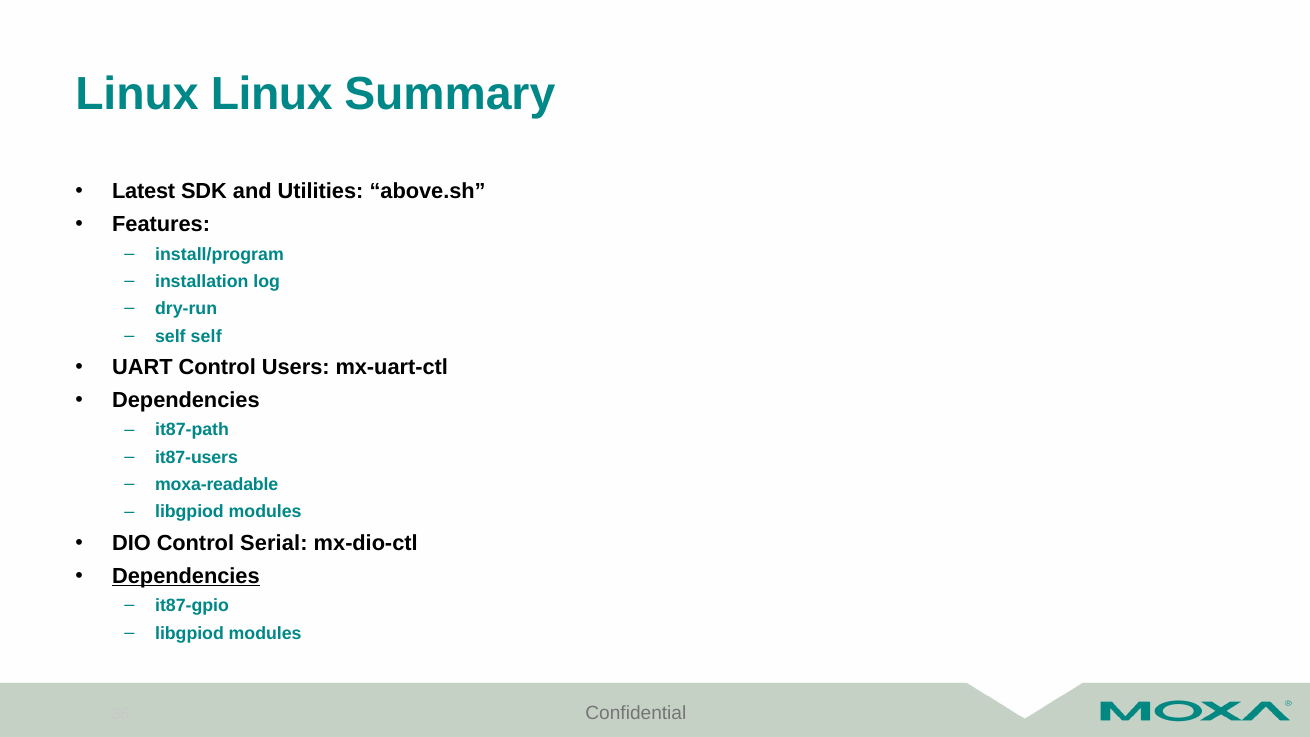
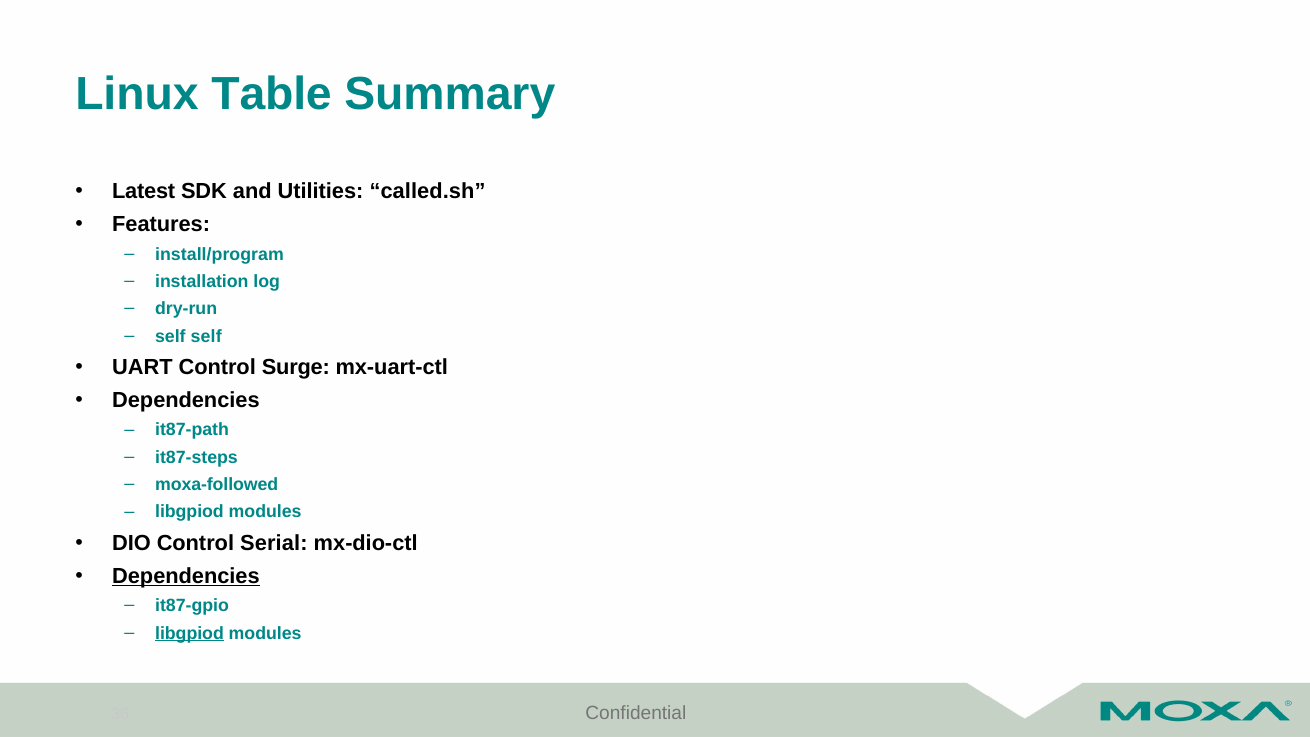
Linux Linux: Linux -> Table (272, 94)
above.sh: above.sh -> called.sh (427, 191)
Users: Users -> Surge (296, 367)
it87-users: it87-users -> it87-steps (196, 457)
moxa-readable: moxa-readable -> moxa-followed (217, 485)
libgpiod underline: none -> present (189, 633)
